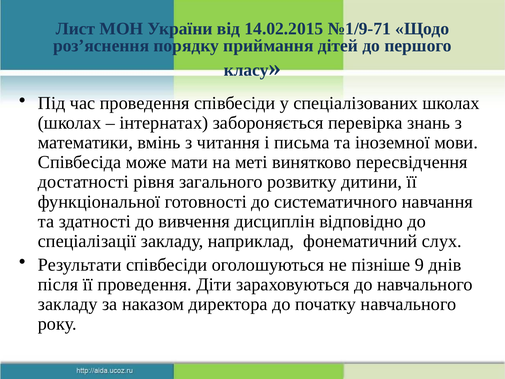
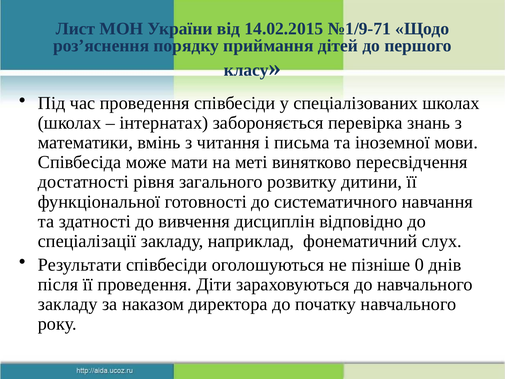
9: 9 -> 0 (419, 265)
